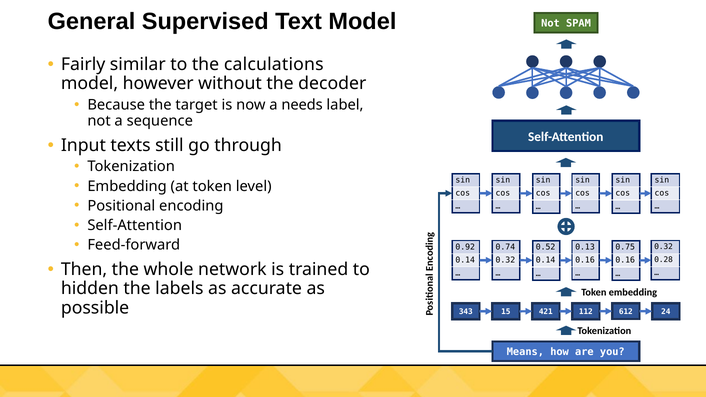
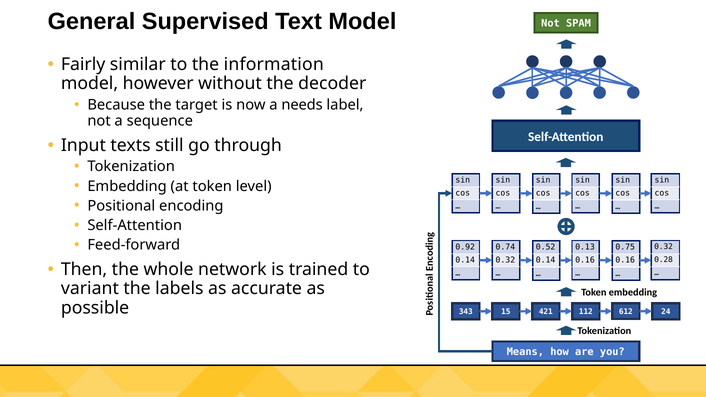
calculations: calculations -> information (274, 65)
hidden: hidden -> variant (90, 289)
